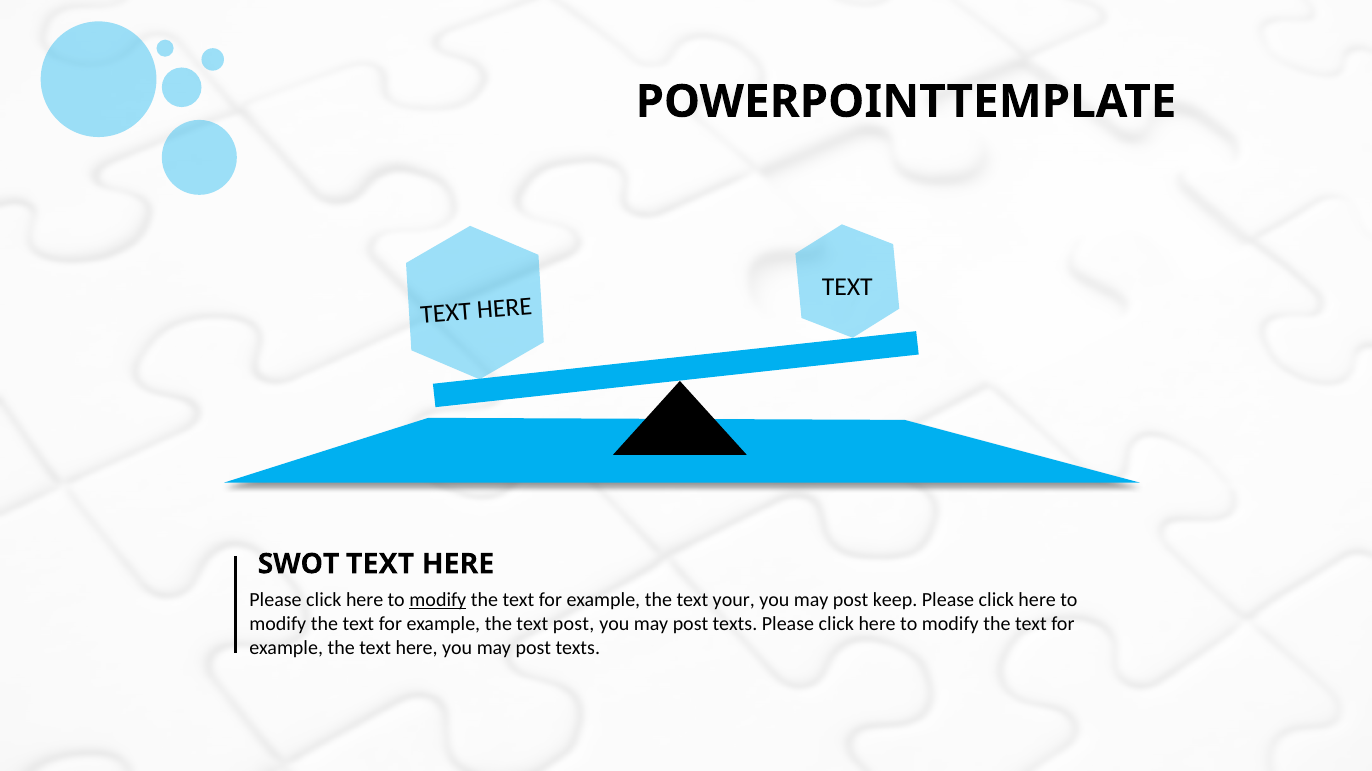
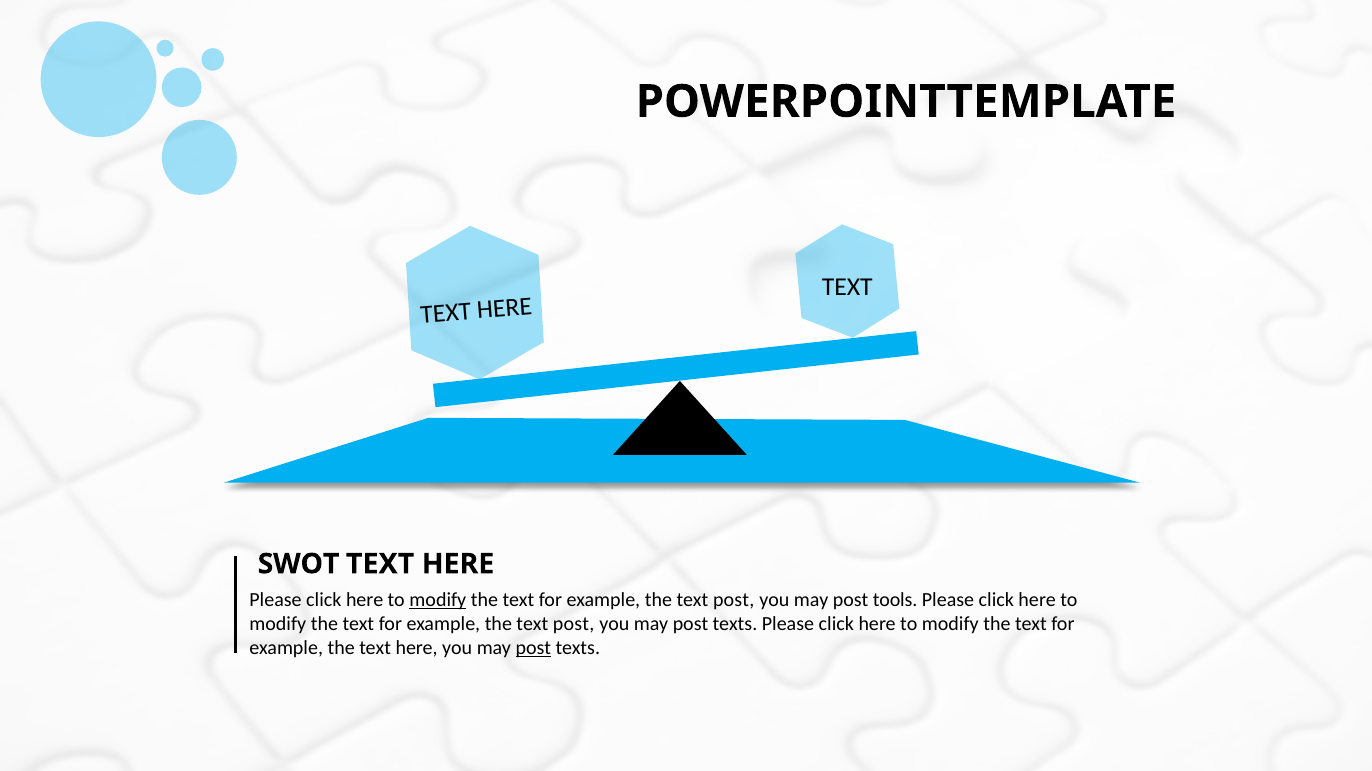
your: your -> post (734, 600)
keep: keep -> tools (895, 600)
post underline: none -> present (533, 648)
